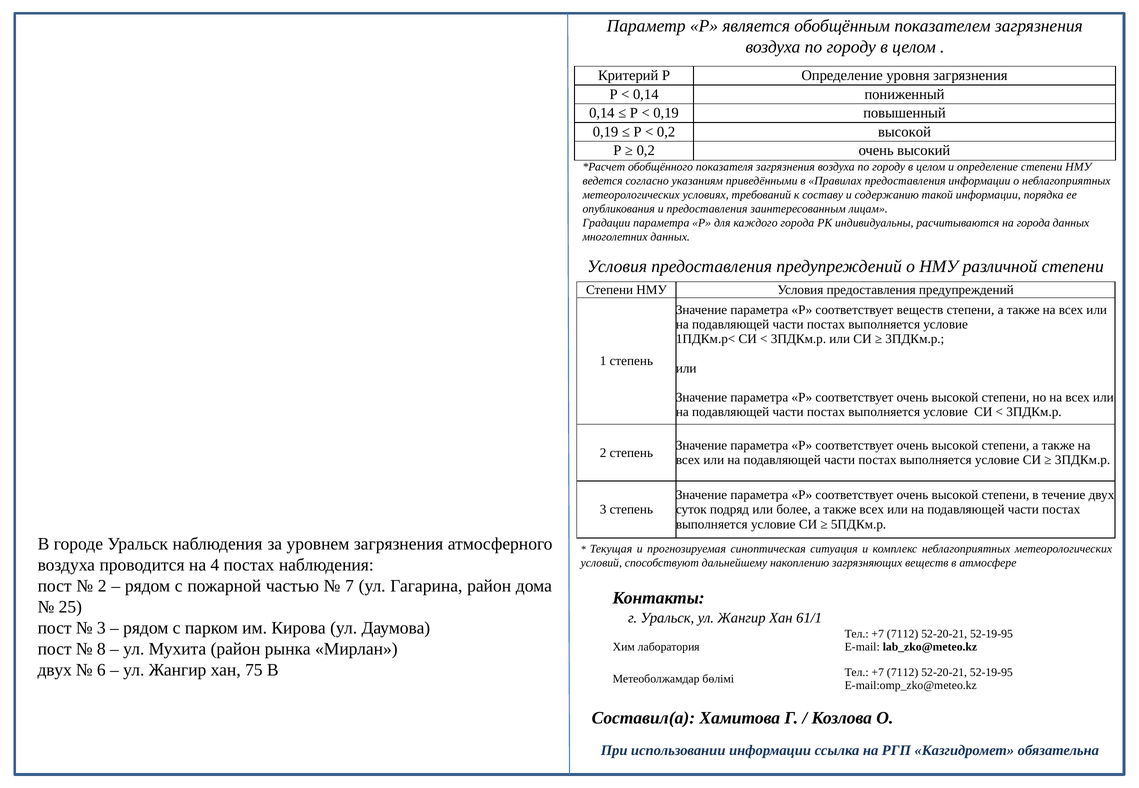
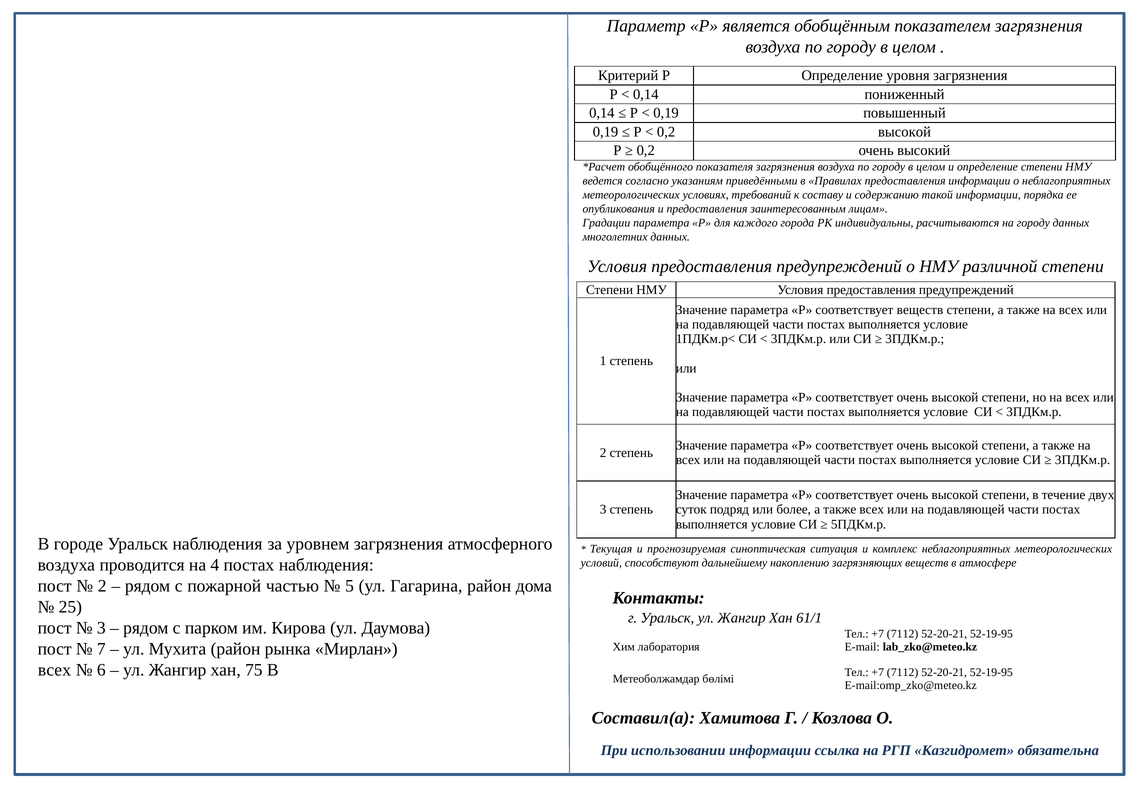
на города: города -> городу (1033, 223)
7: 7 -> 5 (350, 586)
8: 8 -> 7 (101, 649)
двух: двух -> всех (55, 670)
